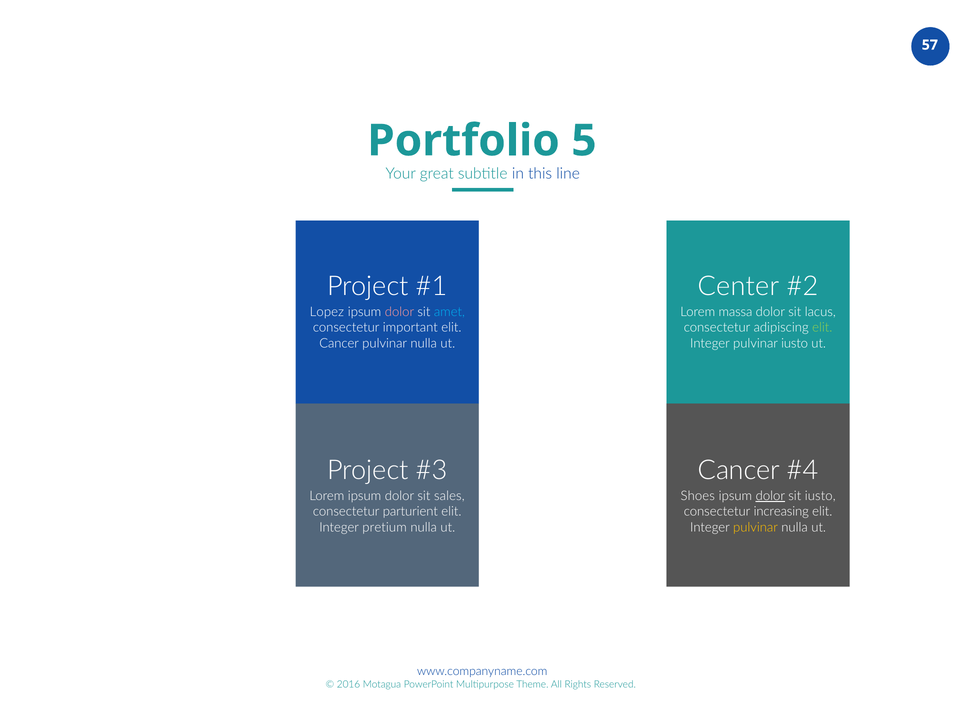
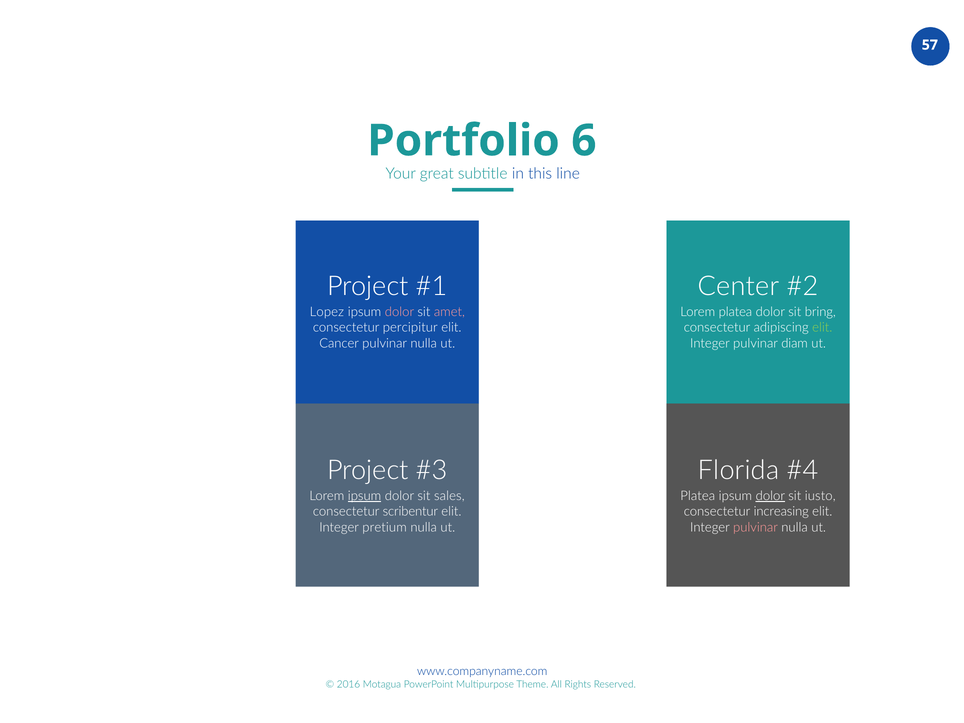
5: 5 -> 6 (584, 141)
amet colour: light blue -> pink (449, 312)
Lorem massa: massa -> platea (735, 312)
lacus: lacus -> bring (820, 312)
important: important -> percipitur (410, 328)
pulvinar iusto: iusto -> diam (795, 343)
Cancer: Cancer -> Florida (739, 470)
ipsum underline: none -> present (365, 496)
Shoes: Shoes -> Platea (698, 496)
parturient: parturient -> scribentur (410, 512)
pulvinar colour: yellow -> pink (755, 527)
